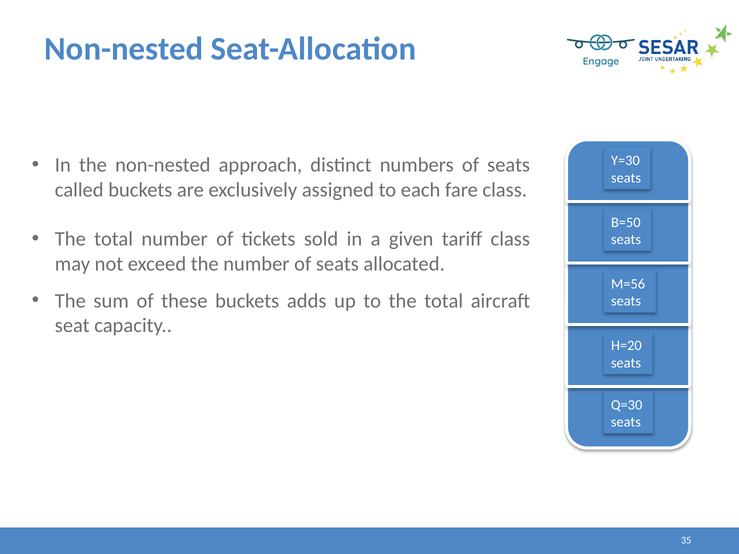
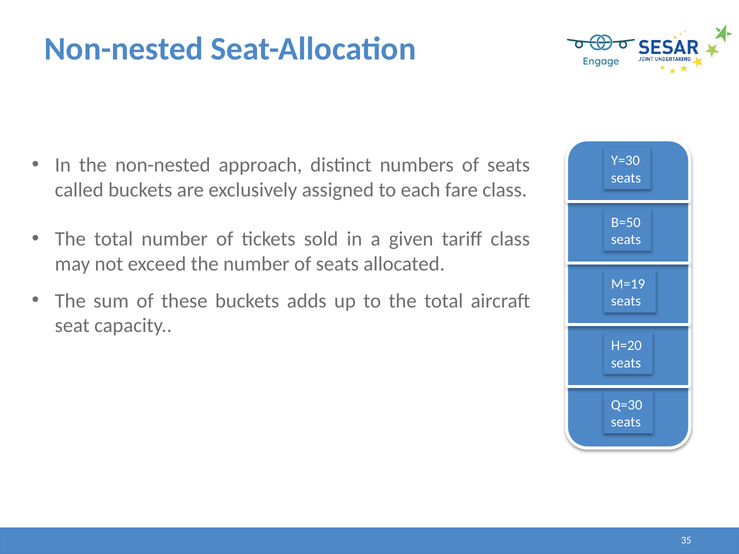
M=56: M=56 -> M=19 (628, 284)
